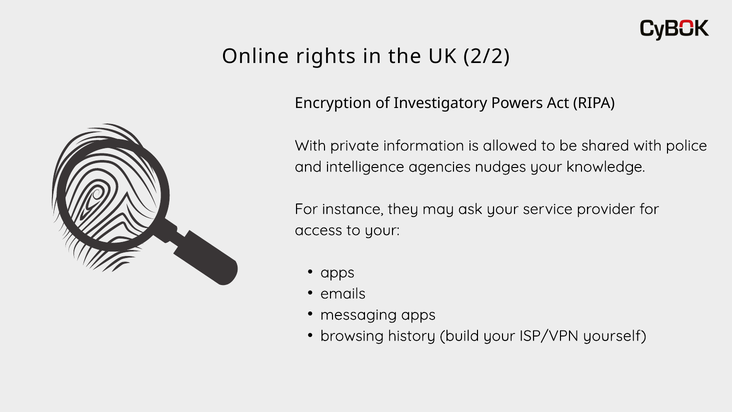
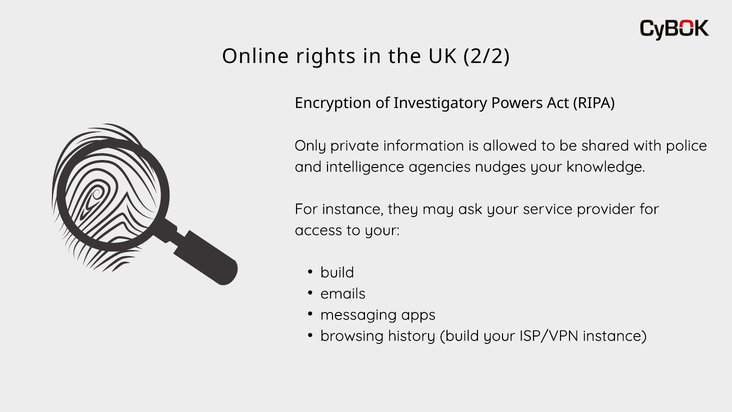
With: With -> Only (310, 146)
apps: apps -> build (337, 272)
ISP/VPN yourself: yourself -> instance (615, 336)
